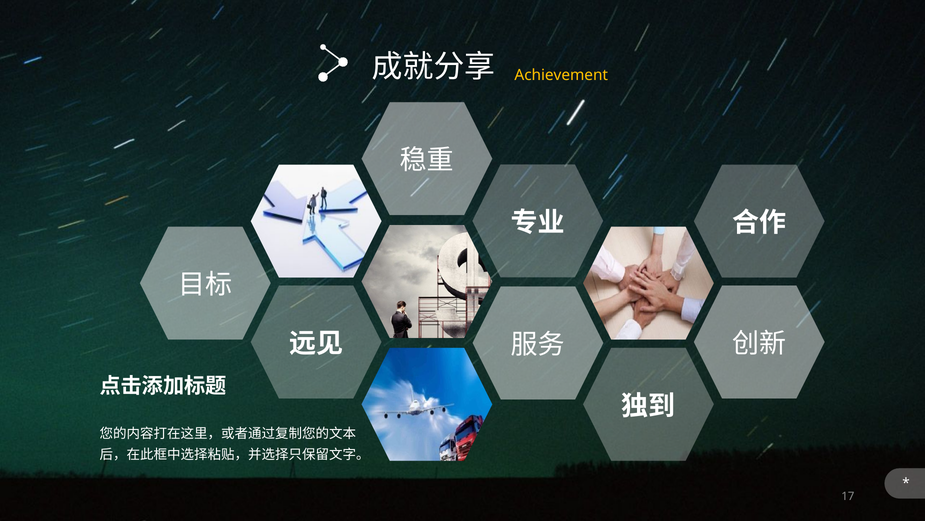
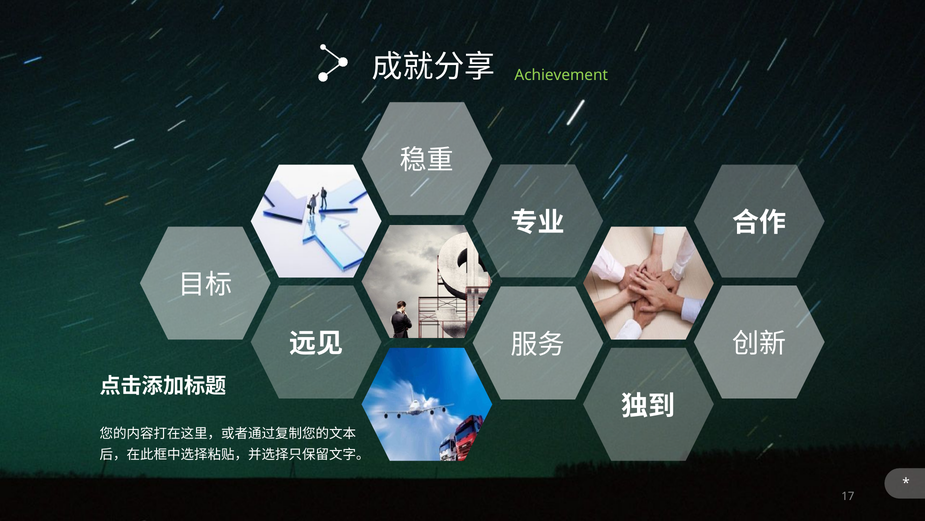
Achievement colour: yellow -> light green (561, 75)
